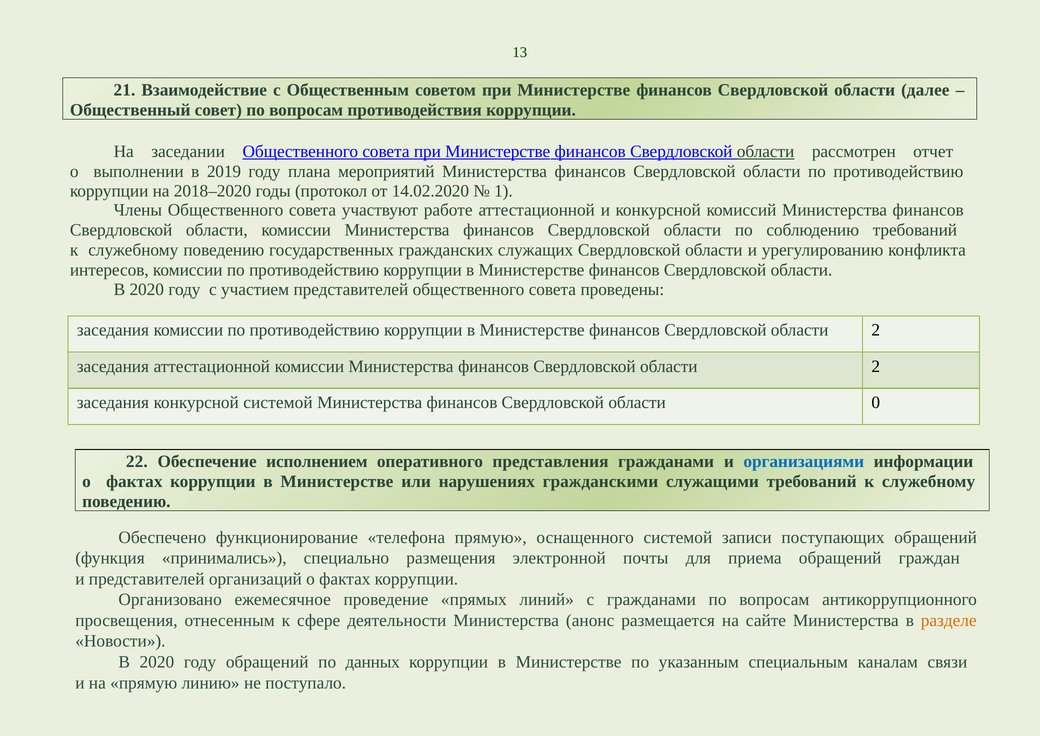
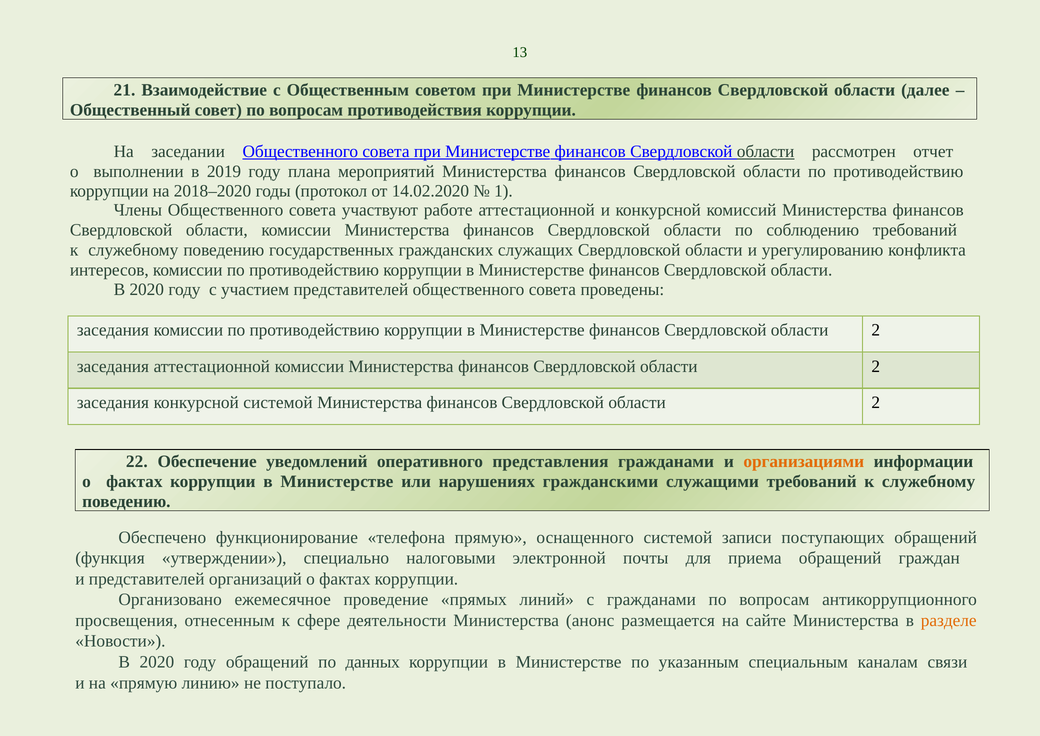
0: 0 -> 2 (876, 402)
исполнением: исполнением -> уведомлений (317, 461)
организациями colour: blue -> orange (804, 461)
принимались: принимались -> утверждении (224, 558)
размещения: размещения -> налоговыми (451, 558)
